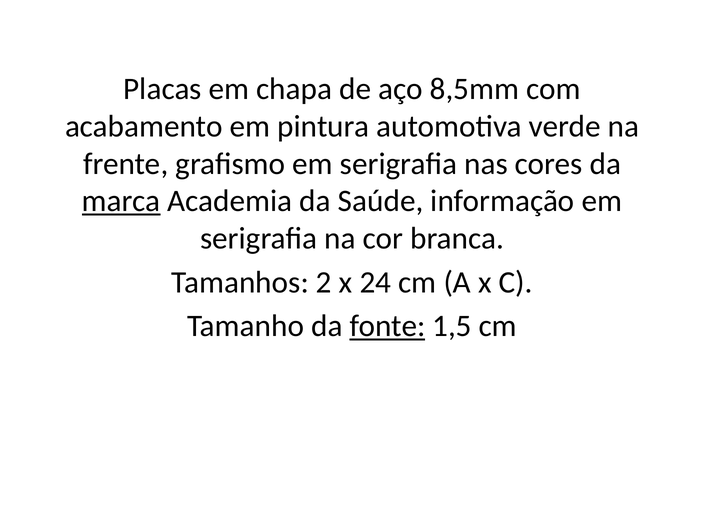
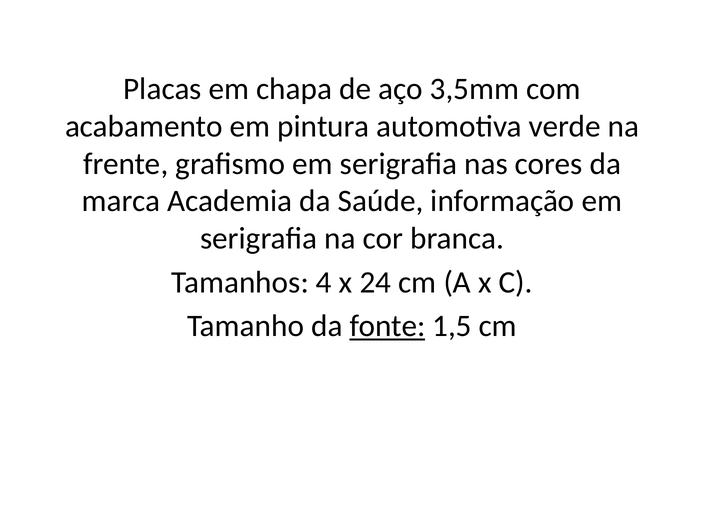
8,5mm: 8,5mm -> 3,5mm (474, 89)
marca underline: present -> none (121, 201)
2: 2 -> 4 (324, 283)
